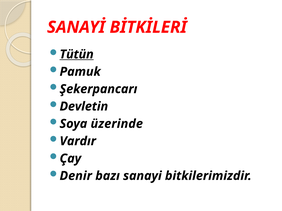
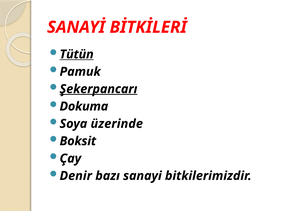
Şekerpancarı underline: none -> present (98, 89)
Devletin: Devletin -> Dokuma (84, 107)
Vardır: Vardır -> Boksit (78, 141)
